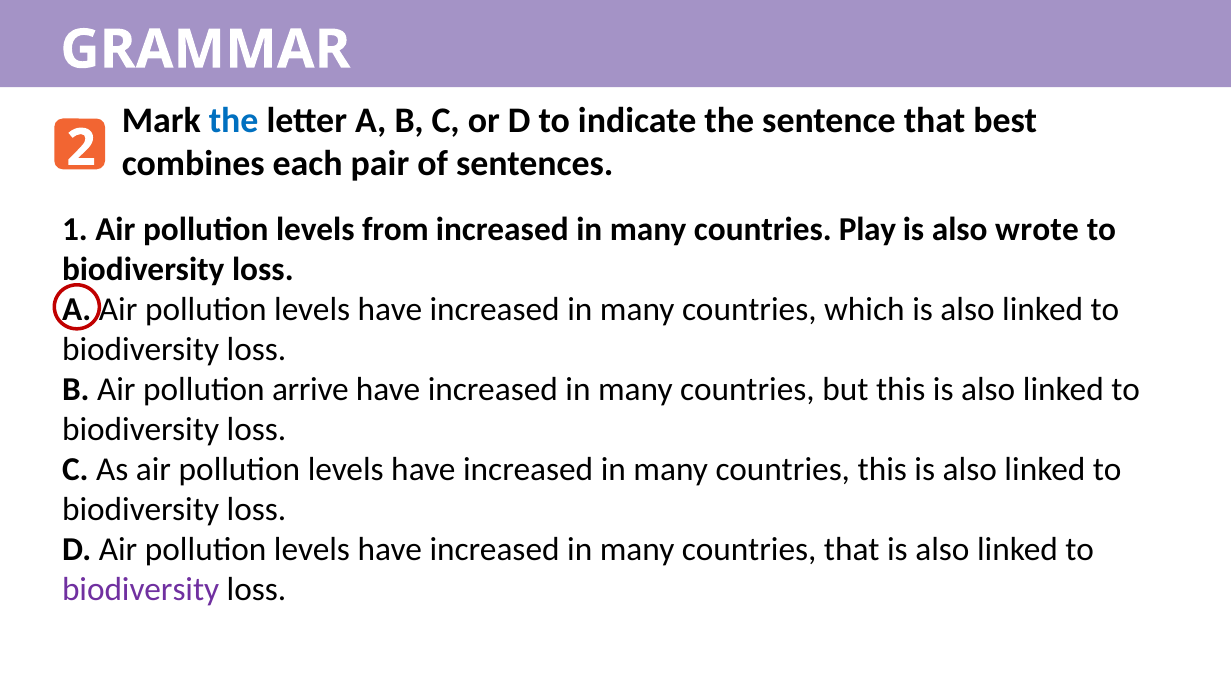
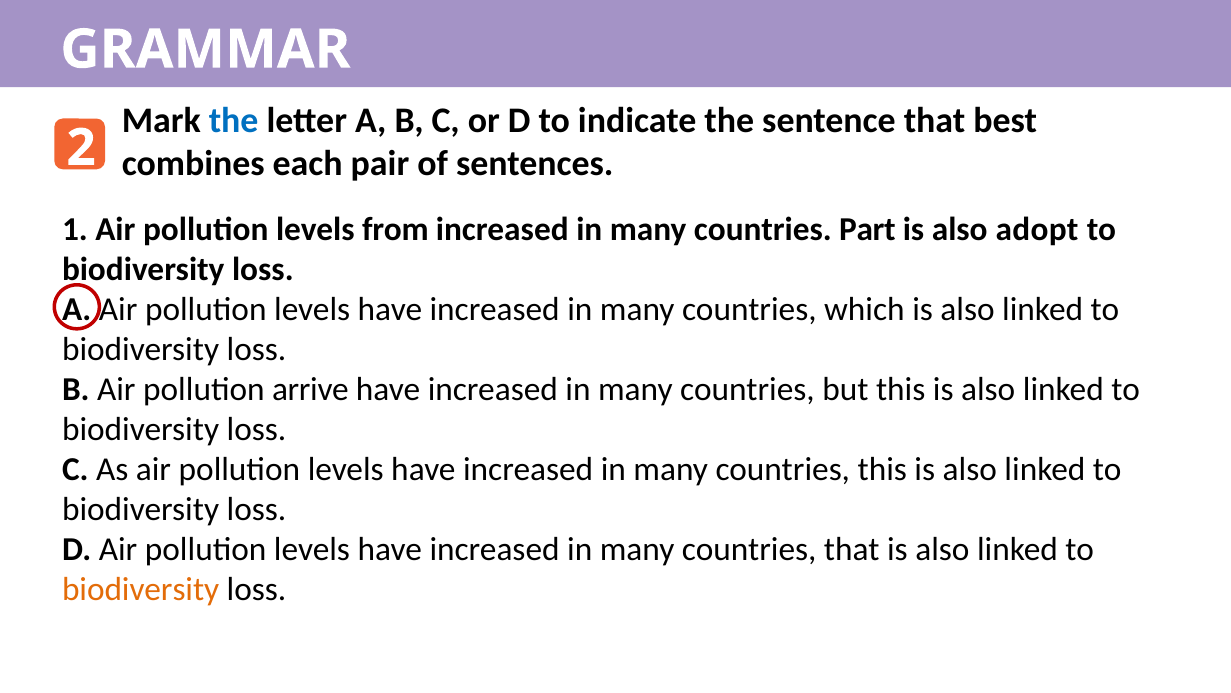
Play: Play -> Part (867, 229)
wrote: wrote -> adopt (1037, 229)
biodiversity colour: purple -> orange (141, 589)
